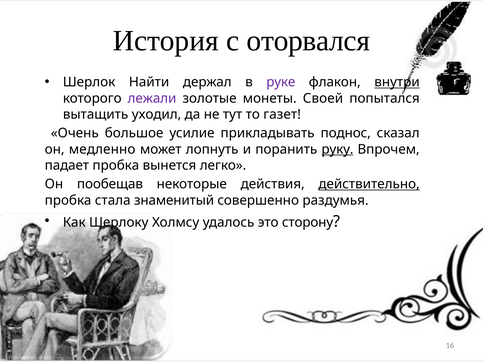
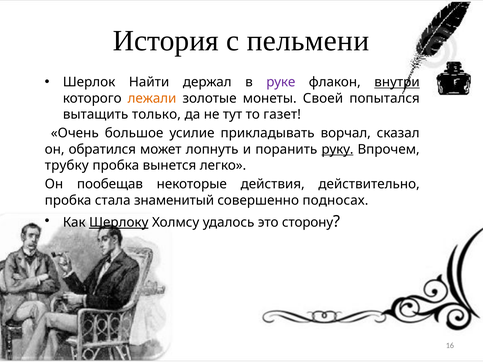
оторвался: оторвался -> пельмени (308, 41)
лежали colour: purple -> orange (152, 98)
уходил: уходил -> только (156, 114)
поднос: поднос -> ворчал (346, 133)
медленно: медленно -> обратился (102, 149)
падает: падает -> трубку (67, 166)
действительно underline: present -> none (369, 184)
раздумья: раздумья -> подносах (335, 200)
Шерлоку underline: none -> present (119, 222)
